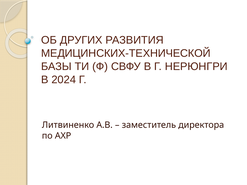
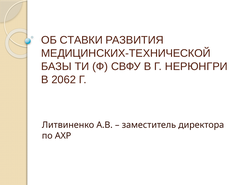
ДРУГИХ: ДРУГИХ -> СТАВКИ (81, 40)
2024: 2024 -> 2062 (64, 80)
